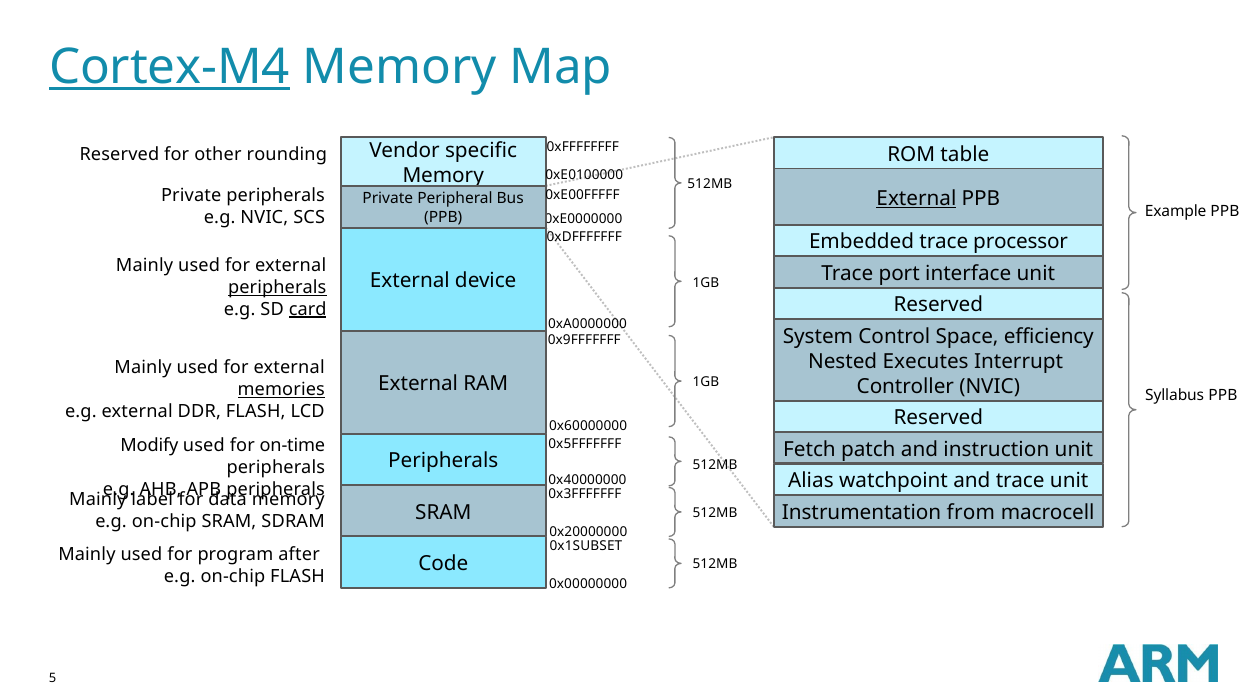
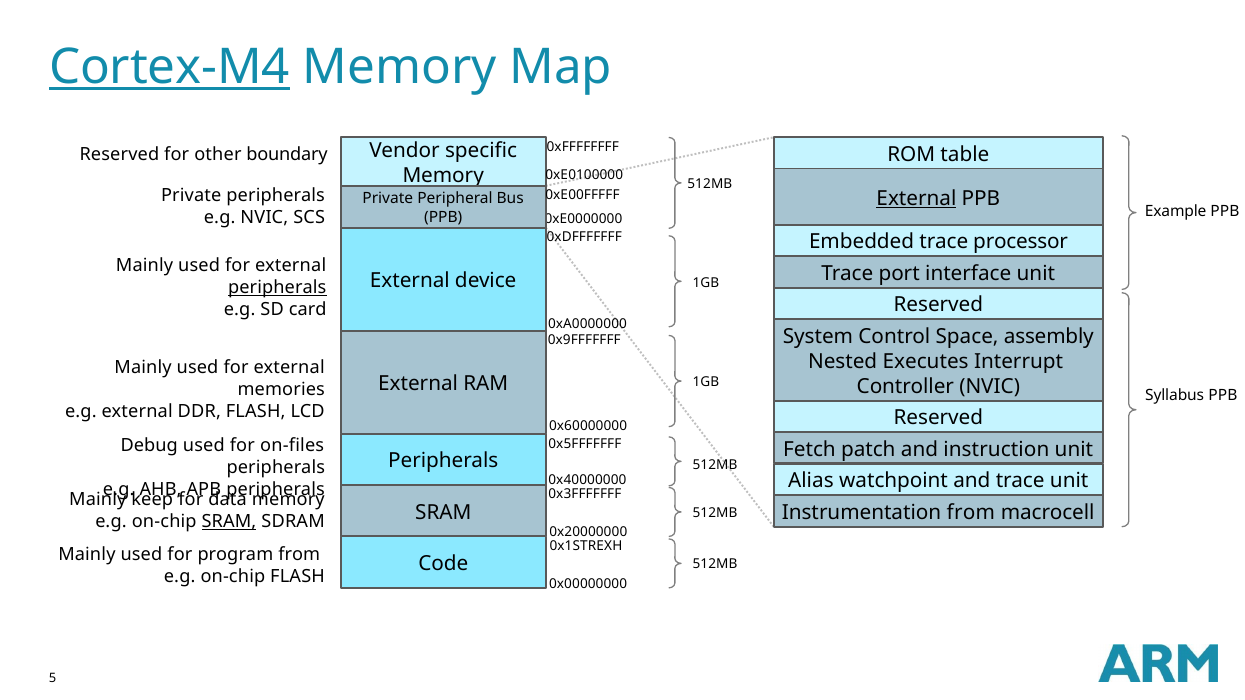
rounding: rounding -> boundary (287, 154)
card underline: present -> none (308, 309)
efficiency: efficiency -> assembly (1049, 337)
memories underline: present -> none (281, 390)
Modify: Modify -> Debug (149, 446)
on-time: on-time -> on-files (292, 446)
label: label -> keep (152, 500)
SRAM underline: none -> present (229, 522)
0x1SUBSET: 0x1SUBSET -> 0x1STREXH (586, 547)
program after: after -> from (299, 555)
